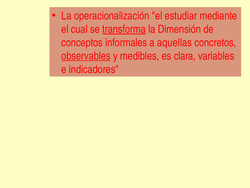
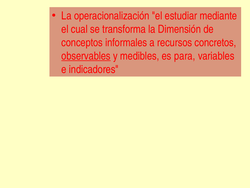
transforma underline: present -> none (124, 29)
aquellas: aquellas -> recursos (175, 42)
clara: clara -> para (185, 56)
